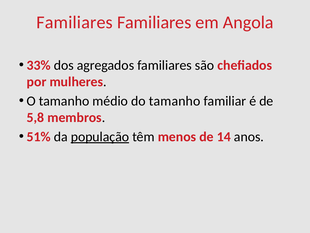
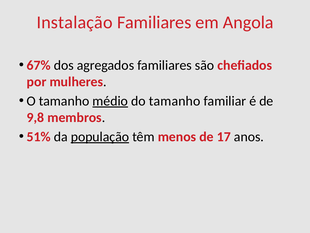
Familiares: Familiares -> Instalação (75, 22)
33%: 33% -> 67% (39, 65)
médio underline: none -> present (110, 101)
5,8: 5,8 -> 9,8 (35, 117)
14: 14 -> 17 (224, 137)
